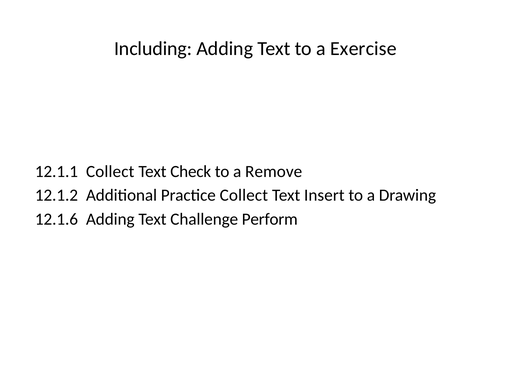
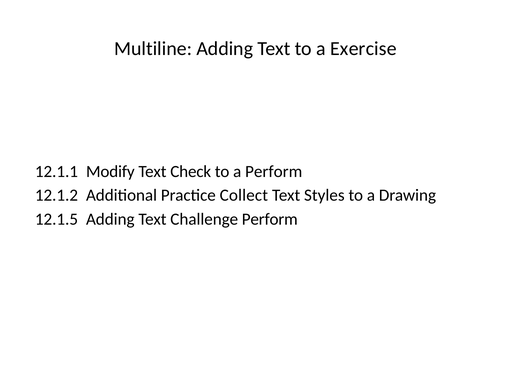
Including: Including -> Multiline (153, 49)
12.1.1 Collect: Collect -> Modify (110, 172)
a Remove: Remove -> Perform (274, 172)
Insert: Insert -> Styles (324, 195)
12.1.6: 12.1.6 -> 12.1.5 (56, 219)
